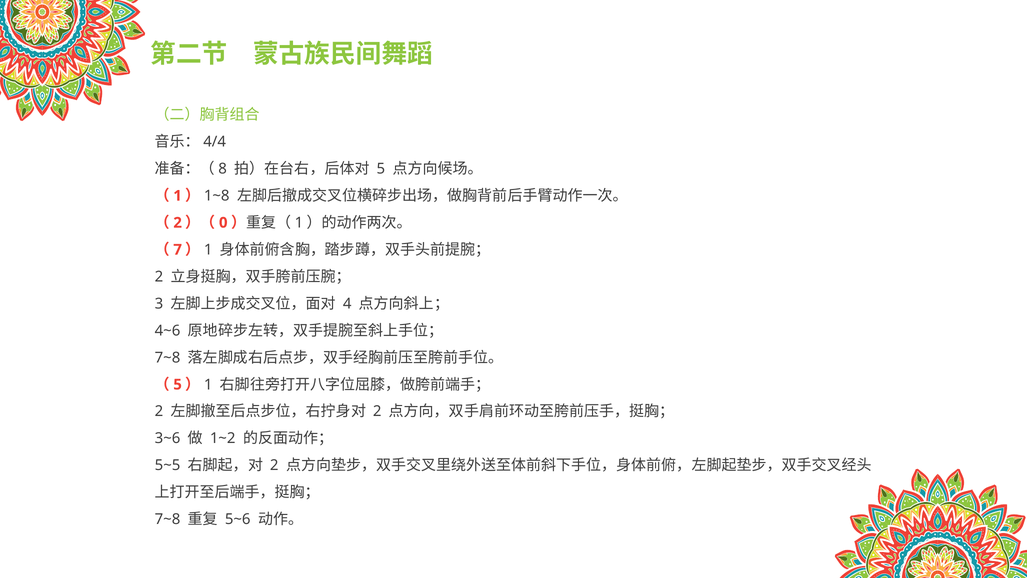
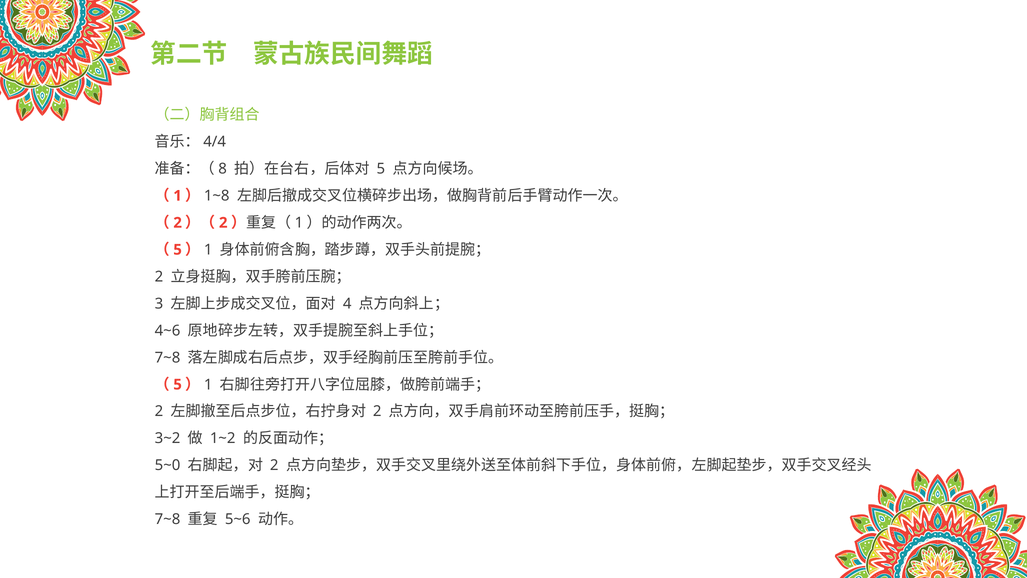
0: 0 -> 2 (223, 223)
7: 7 -> 5 (178, 250)
3~6: 3~6 -> 3~2 (168, 438)
5~5: 5~5 -> 5~0 (168, 465)
